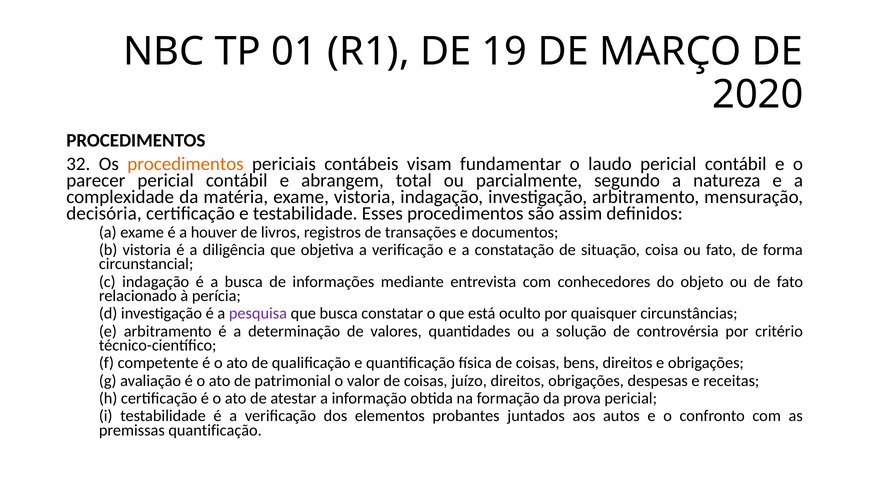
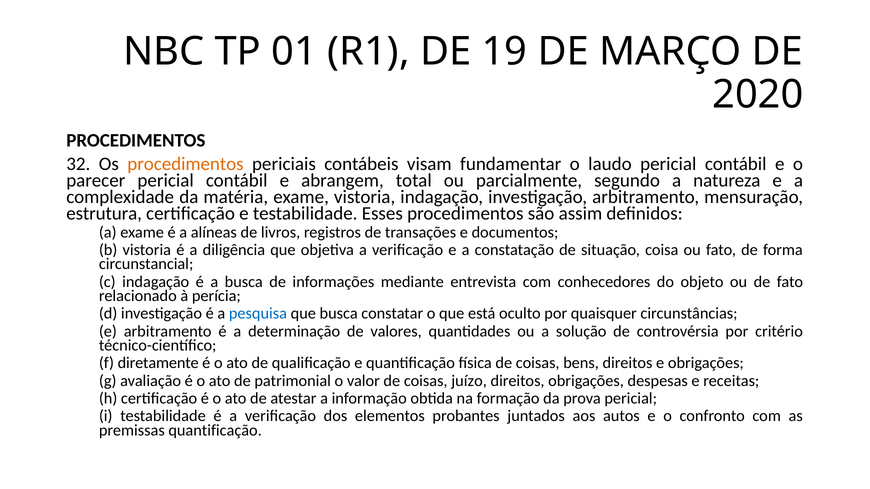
decisória: decisória -> estrutura (104, 213)
houver: houver -> alíneas (214, 232)
pesquisa colour: purple -> blue (258, 314)
competente: competente -> diretamente (158, 363)
